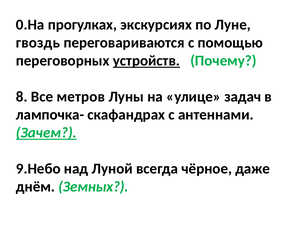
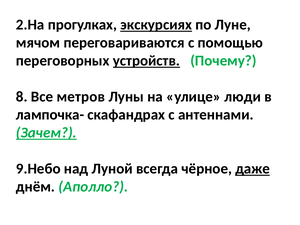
0.На: 0.На -> 2.На (30, 25)
экскурсиях underline: none -> present (156, 25)
гвоздь: гвоздь -> мячом (38, 43)
задач: задач -> люди (243, 97)
даже underline: none -> present (253, 169)
Земных: Земных -> Аполло (93, 187)
